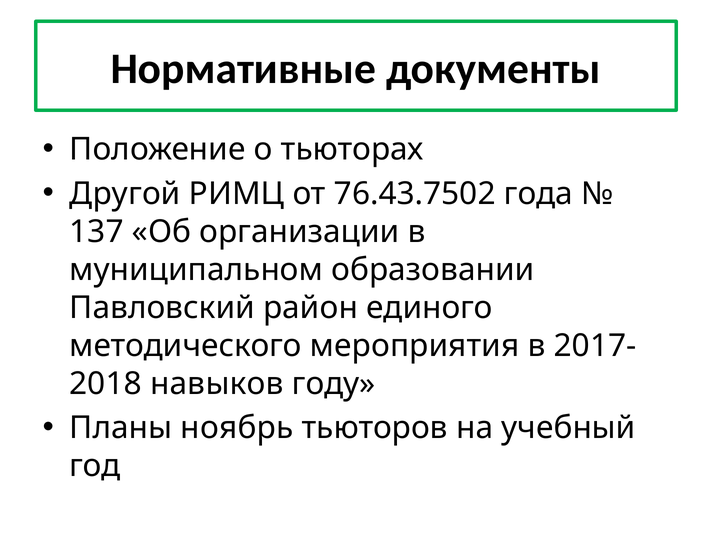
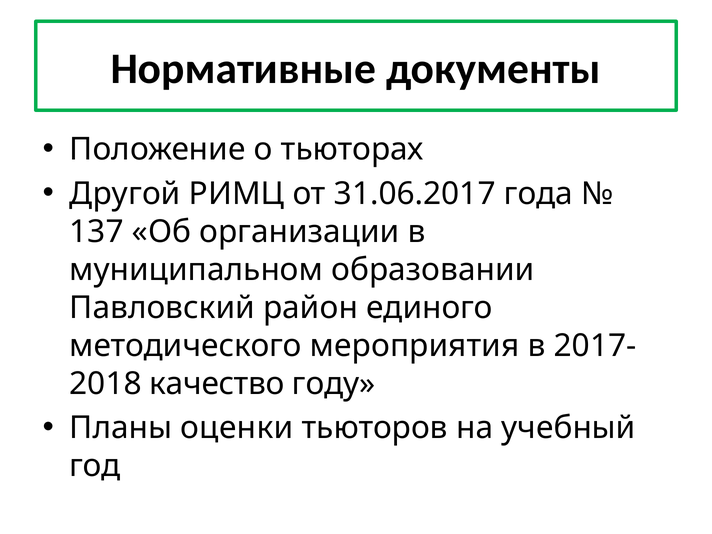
76.43.7502: 76.43.7502 -> 31.06.2017 (415, 194)
навыков: навыков -> качество (217, 384)
ноябрь: ноябрь -> оценки (237, 428)
